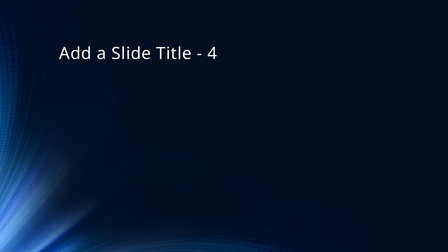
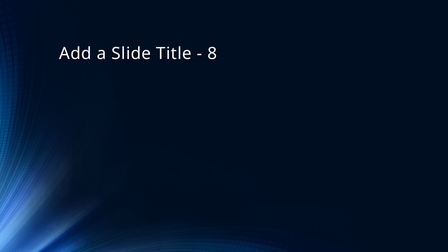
4: 4 -> 8 (212, 54)
